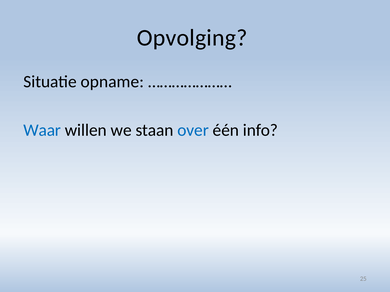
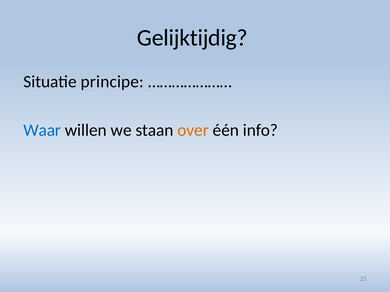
Opvolging: Opvolging -> Gelijktijdig (192, 38)
opname: opname -> principe (112, 82)
over colour: blue -> orange (193, 130)
